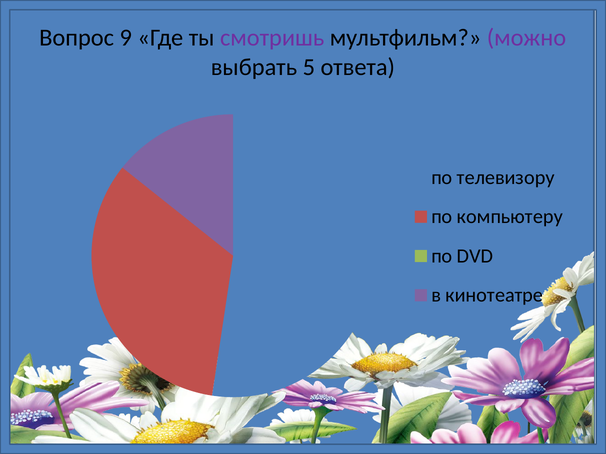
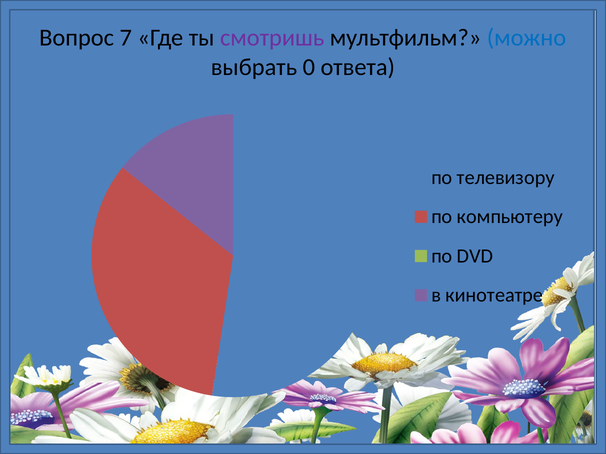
9: 9 -> 7 (126, 38)
можно colour: purple -> blue (526, 38)
5: 5 -> 0 (309, 67)
